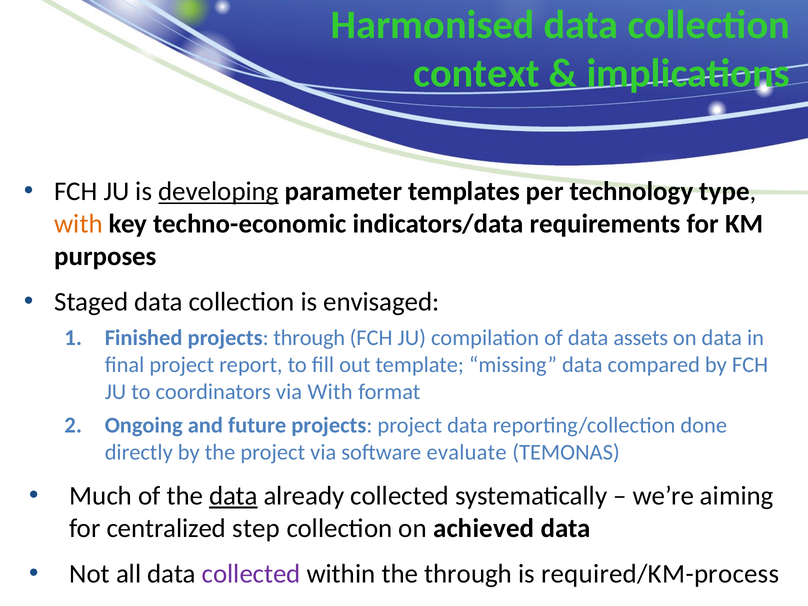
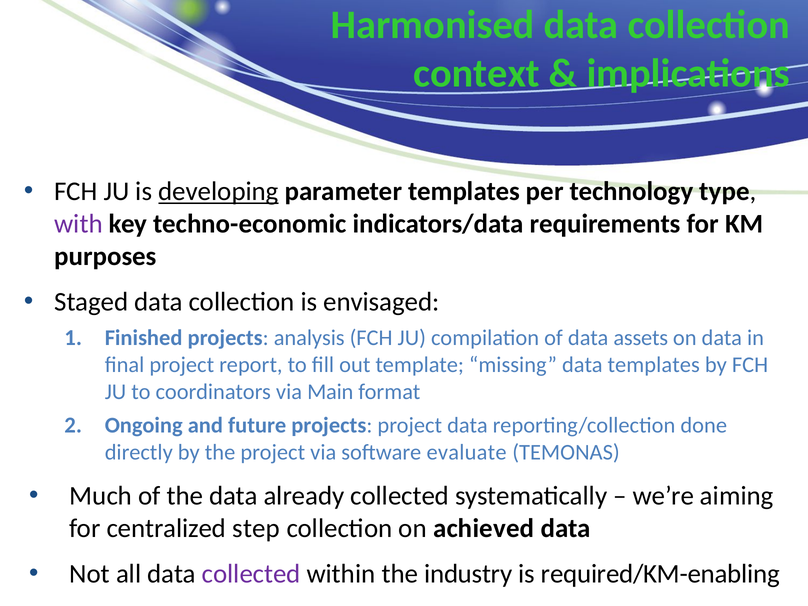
with colour: orange -> purple (79, 224)
projects through: through -> analysis (309, 338)
data compared: compared -> templates (654, 365)
via With: With -> Main (330, 392)
data underline: present -> none (233, 496)
the through: through -> industry (468, 574)
required/KM-process: required/KM-process -> required/KM-enabling (660, 574)
